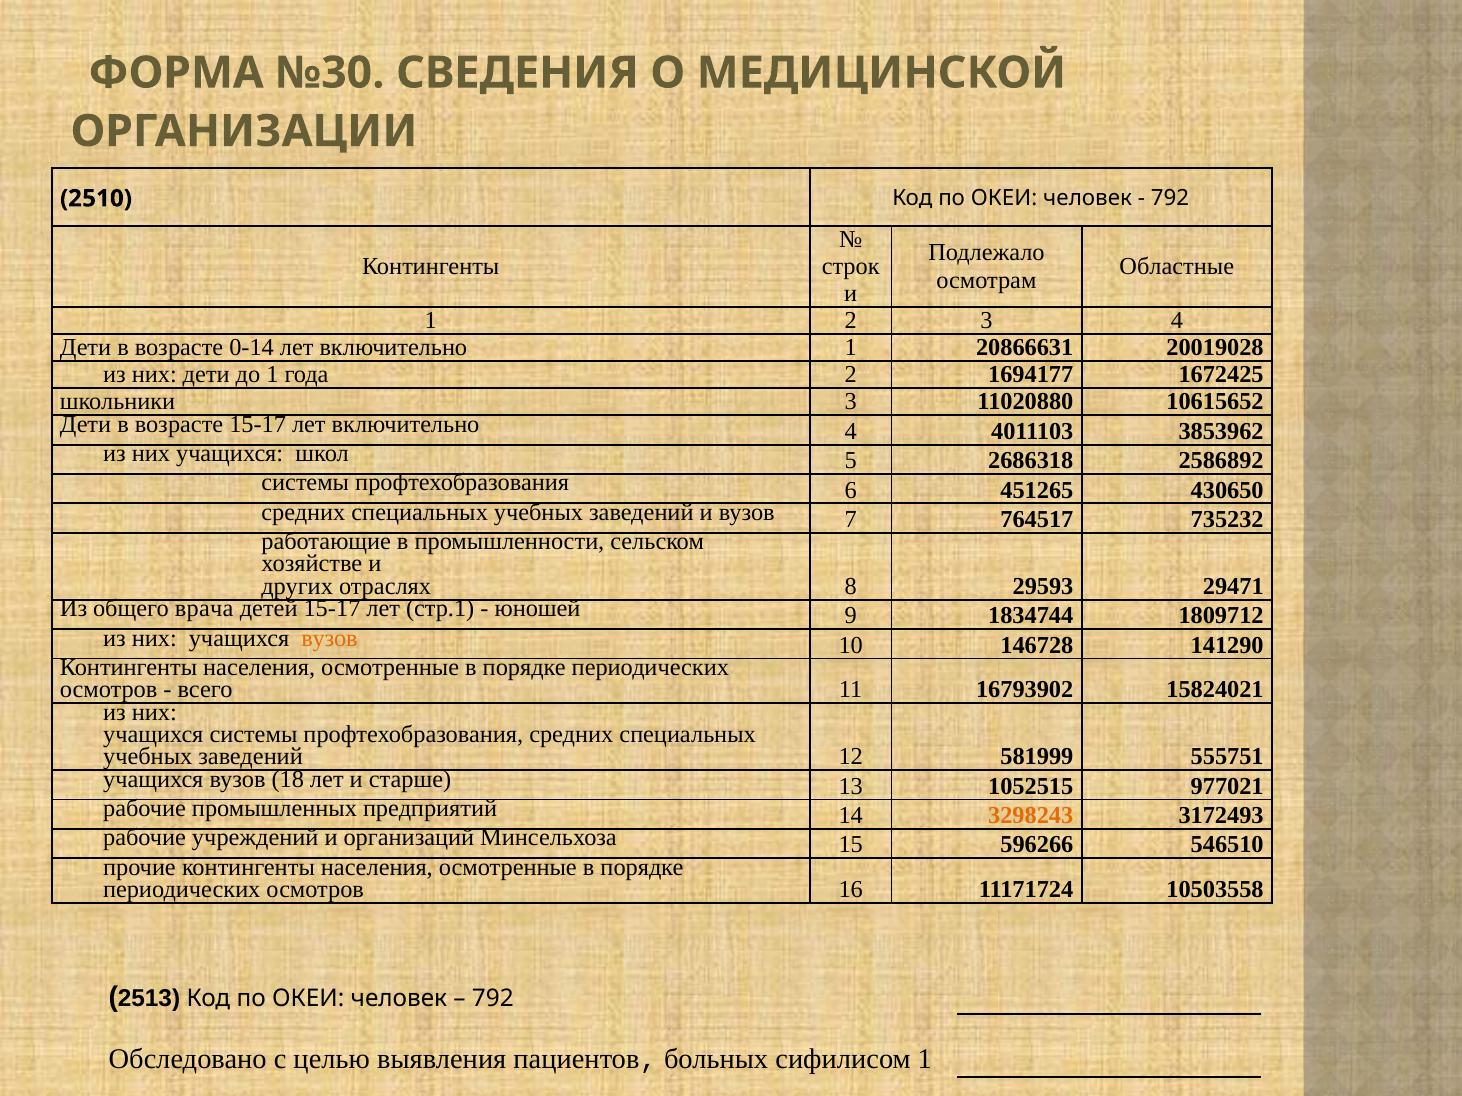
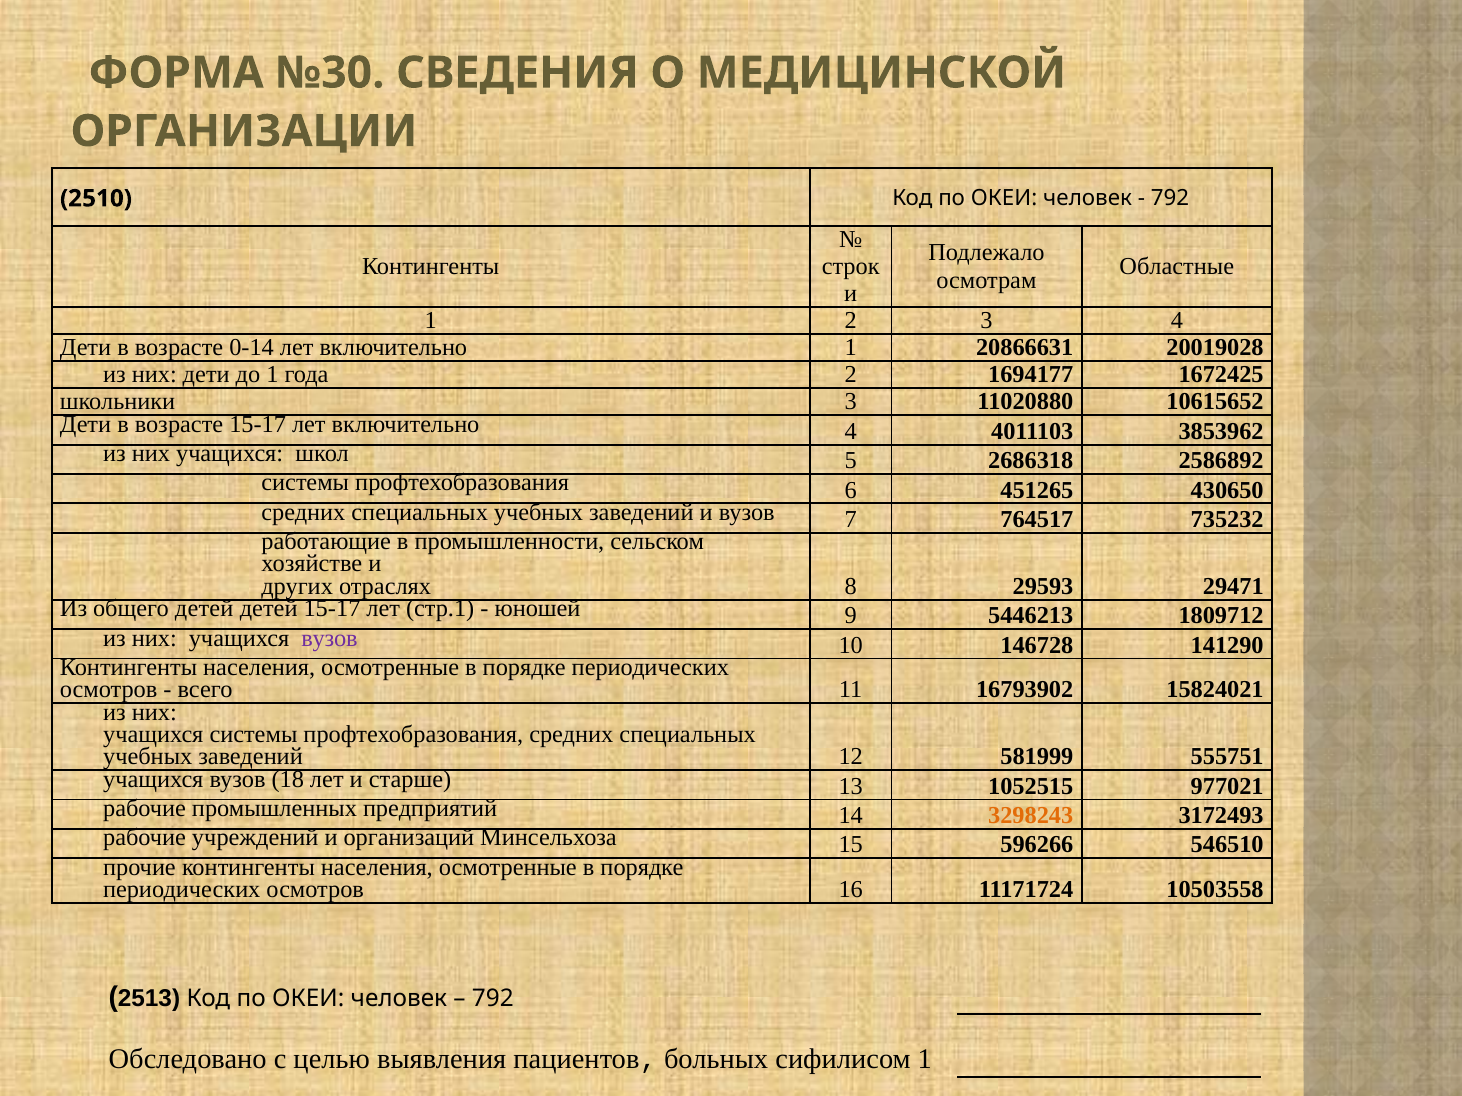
общего врача: врача -> детей (204, 609)
1834744: 1834744 -> 5446213 (1031, 616)
вузов colour: orange -> purple (330, 638)
